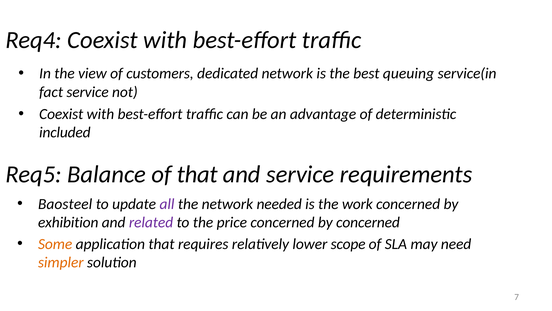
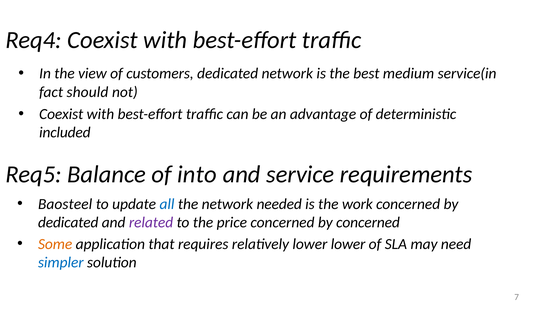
queuing: queuing -> medium (409, 73)
fact service: service -> should (87, 92)
of that: that -> into (197, 174)
all colour: purple -> blue (167, 204)
exhibition: exhibition -> dedicated (68, 222)
lower scope: scope -> lower (348, 244)
simpler colour: orange -> blue (61, 262)
